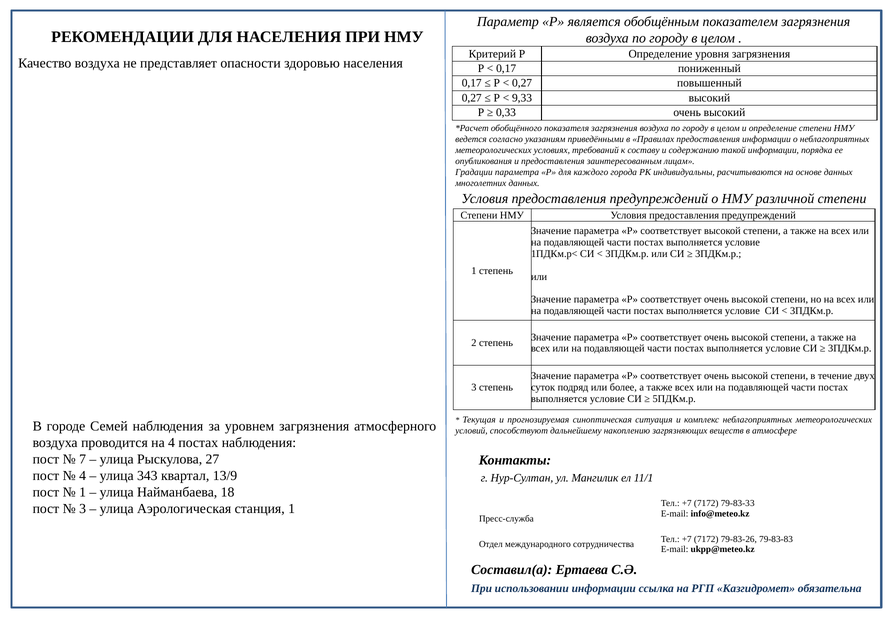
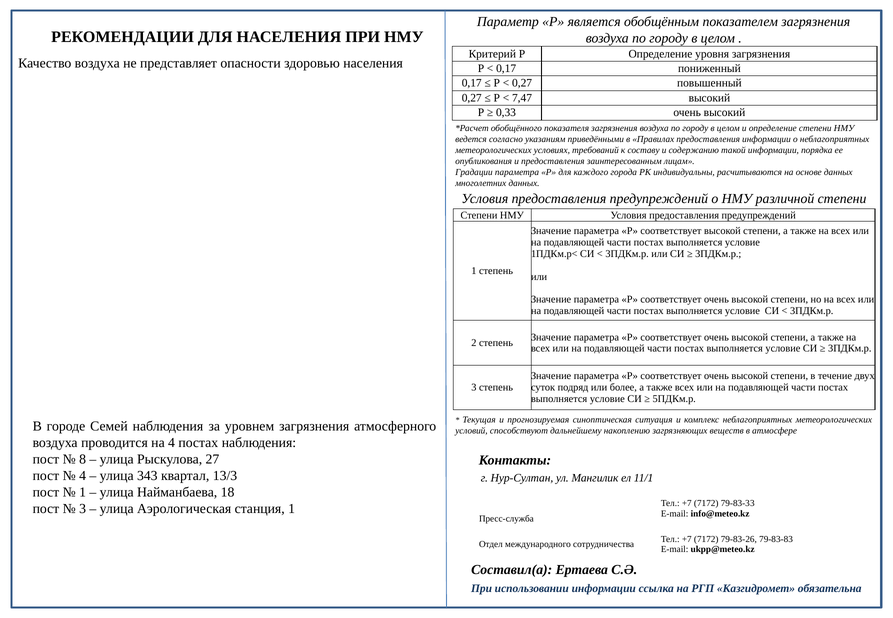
9,33: 9,33 -> 7,47 (522, 98)
7: 7 -> 8 (83, 459)
13/9: 13/9 -> 13/3 (225, 476)
